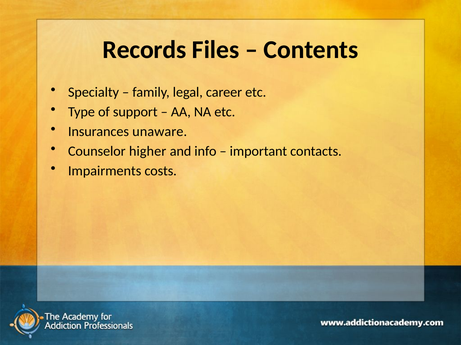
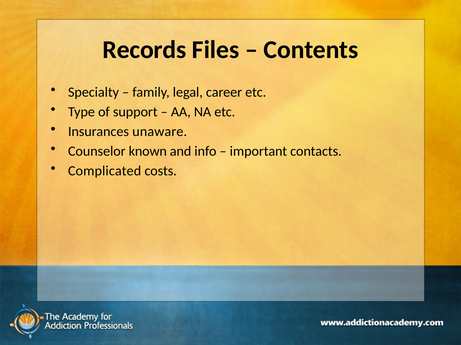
higher: higher -> known (148, 152)
Impairments: Impairments -> Complicated (105, 171)
